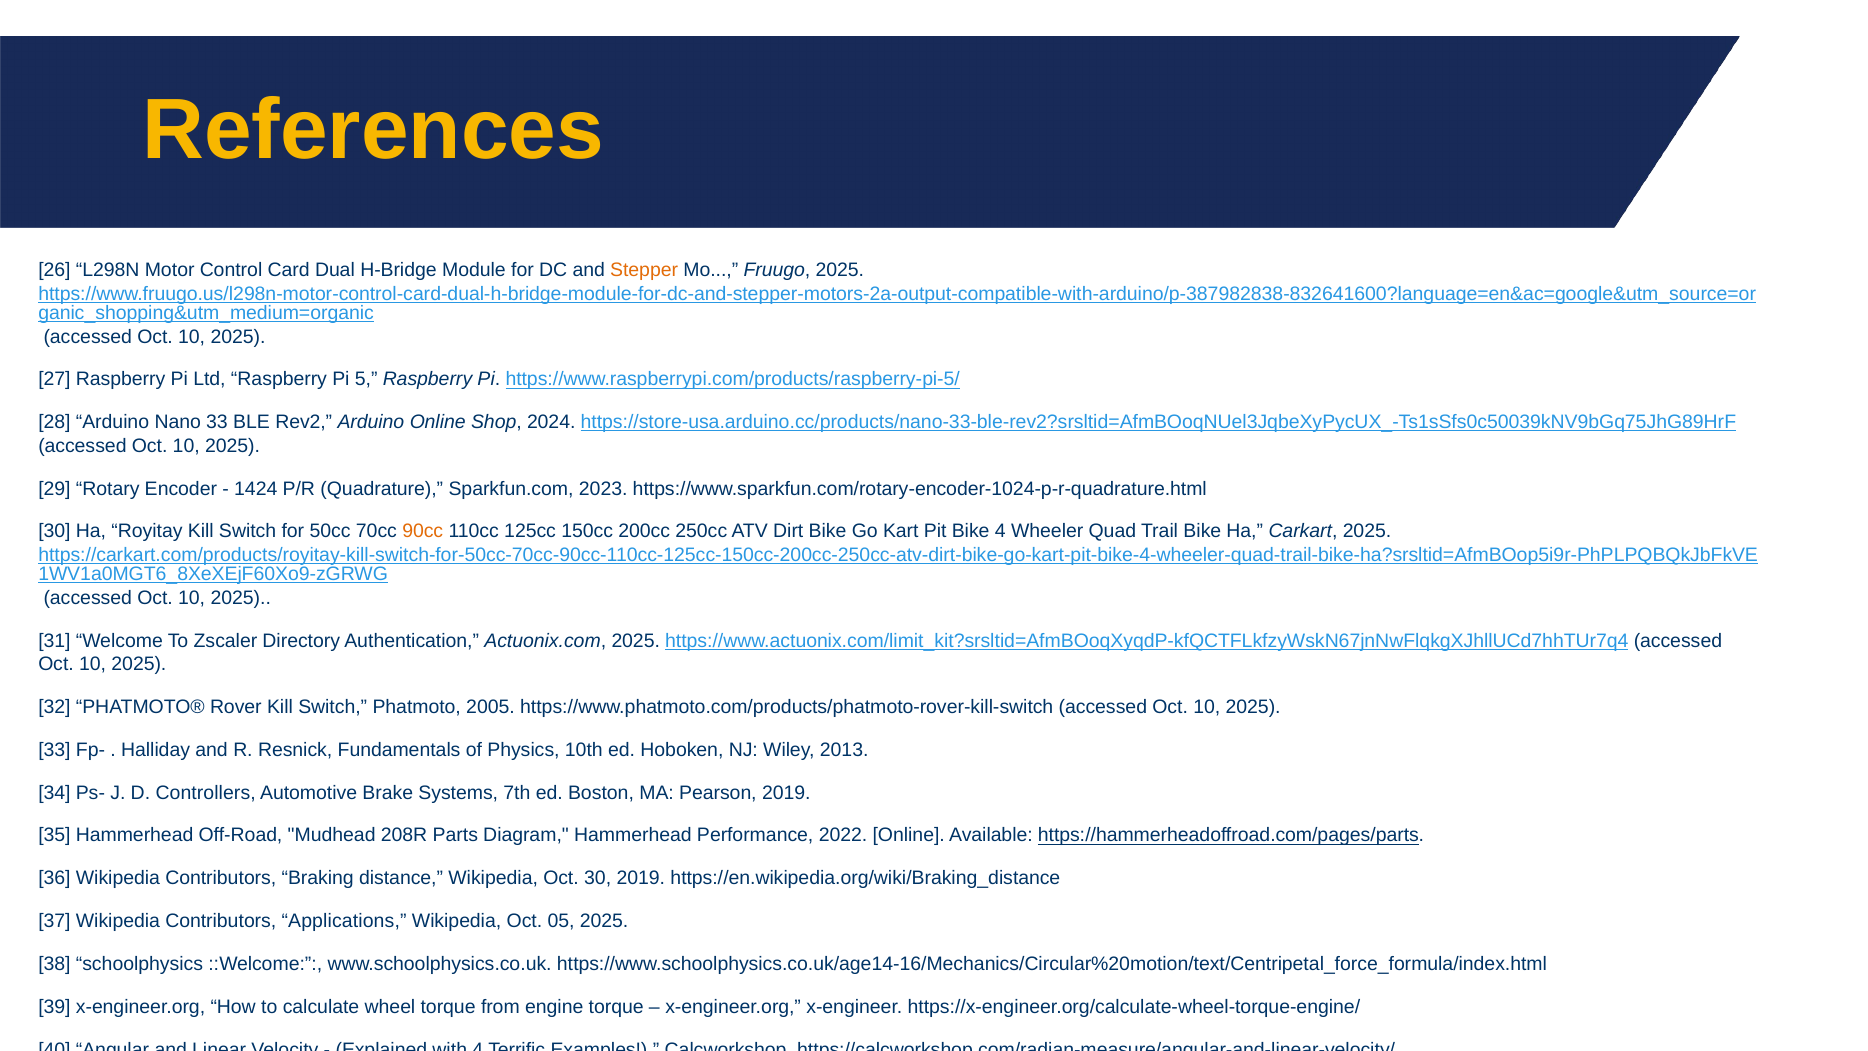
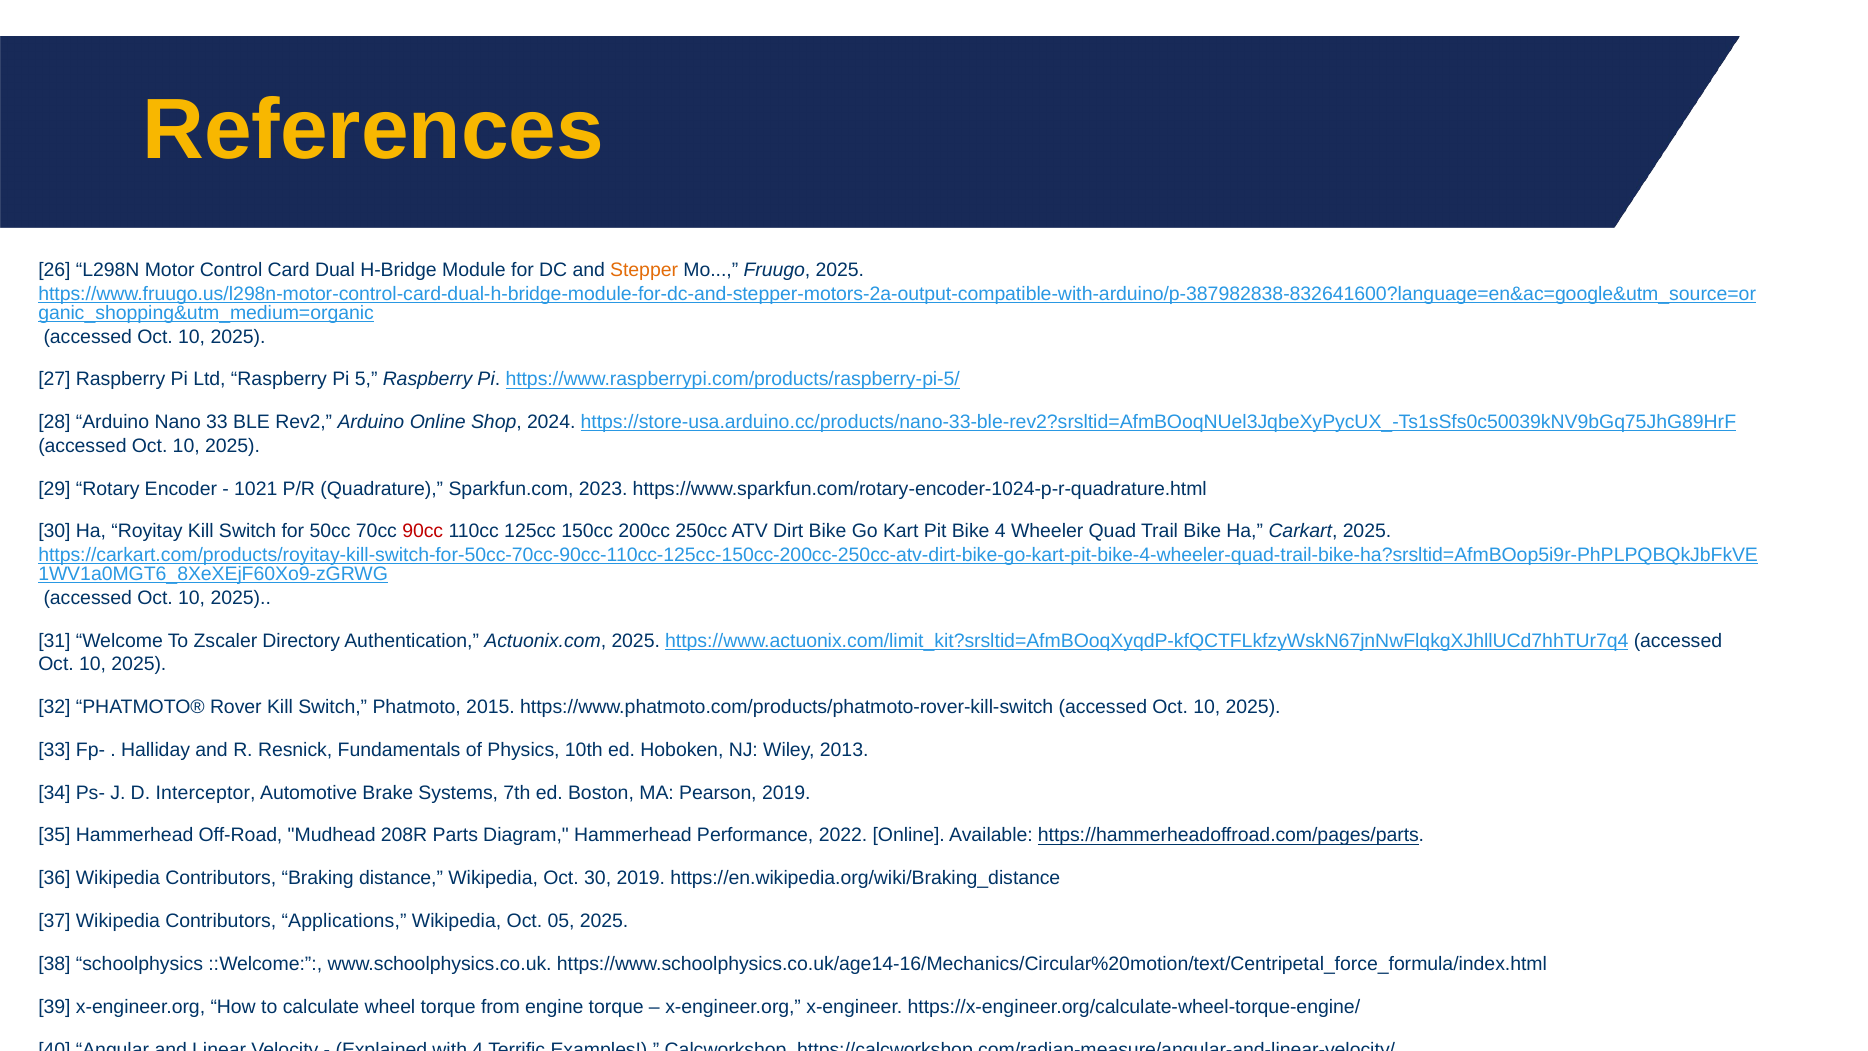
1424: 1424 -> 1021 (256, 489)
90cc colour: orange -> red (423, 531)
2005: 2005 -> 2015 (491, 707)
Controllers: Controllers -> Interceptor (206, 792)
